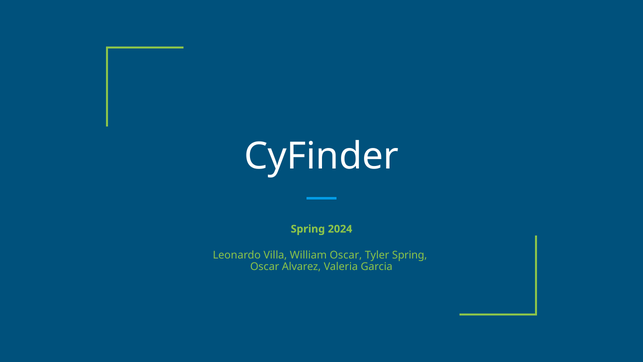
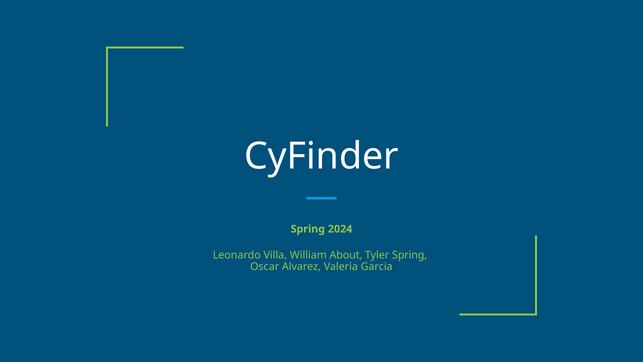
William Oscar: Oscar -> About (346, 255)
